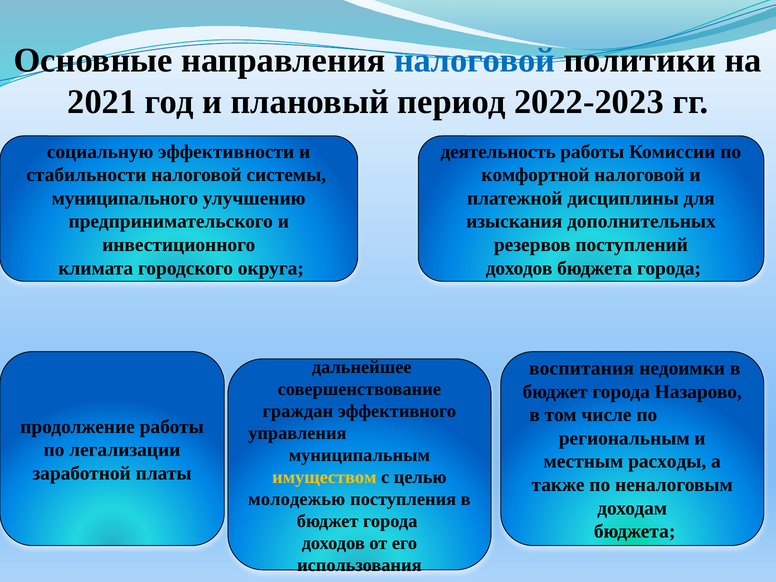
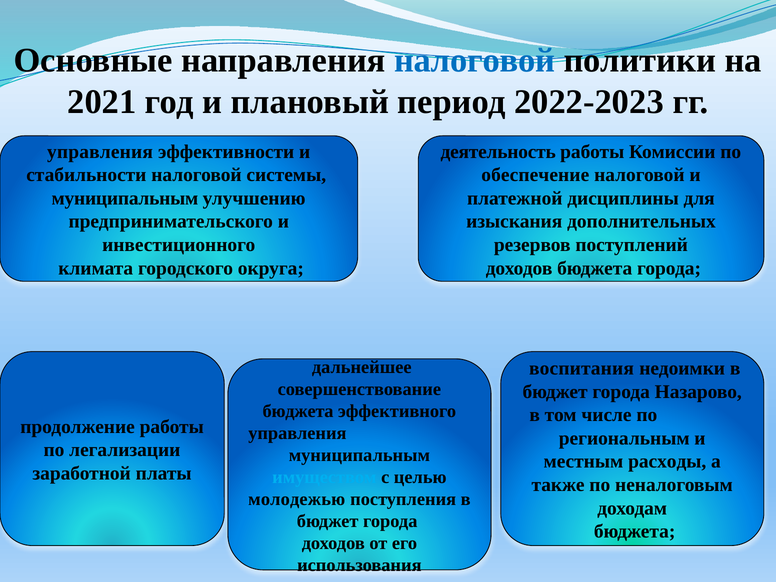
социальную: социальную -> управления (100, 152)
комфортной: комфортной -> обеспечение (535, 175)
муниципального: муниципального -> муниципальным (125, 198)
граждан: граждан -> бюджета (298, 411)
имуществом colour: yellow -> light blue (324, 477)
